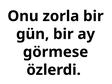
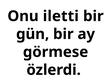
zorla: zorla -> iletti (61, 16)
